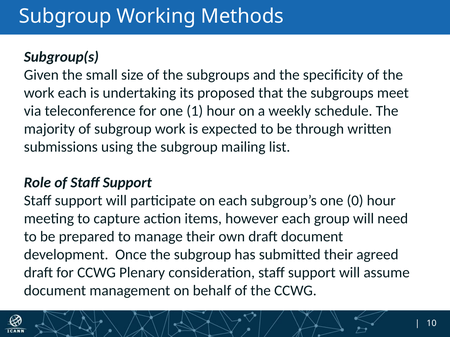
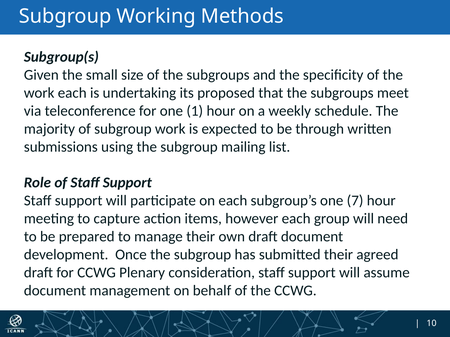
0: 0 -> 7 (355, 201)
